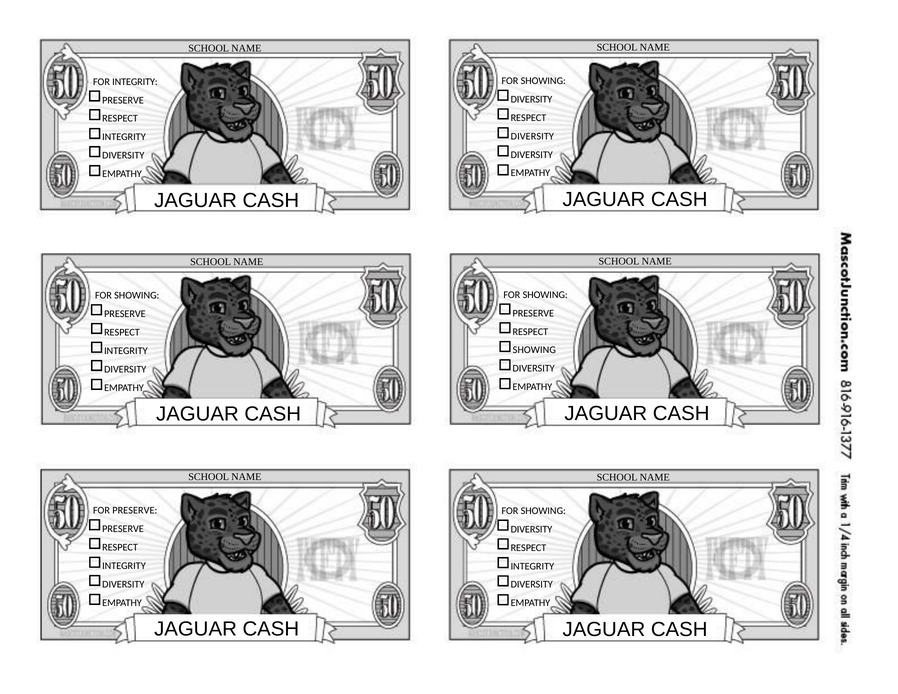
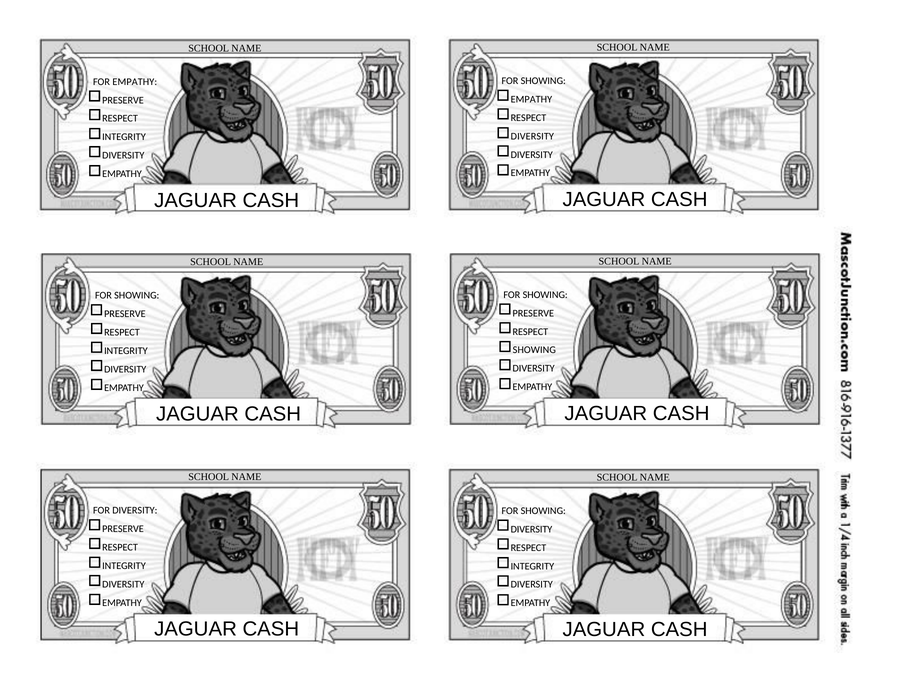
FOR INTEGRITY: INTEGRITY -> EMPATHY (135, 82)
DIVERSITY: DIVERSITY -> EMPATHY (531, 99)
FOR PRESERVE: PRESERVE -> DIVERSITY (135, 510)
